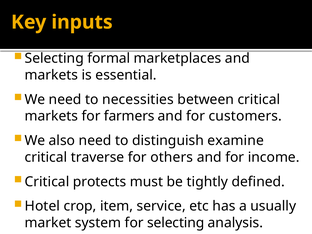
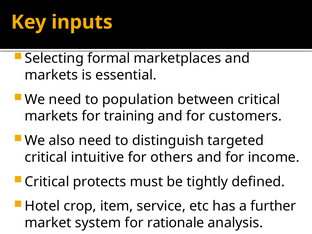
necessities: necessities -> population (138, 99)
farmers: farmers -> training (129, 116)
examine: examine -> targeted (236, 141)
traverse: traverse -> intuitive (97, 157)
usually: usually -> further (273, 206)
for selecting: selecting -> rationale (176, 223)
